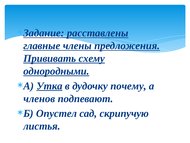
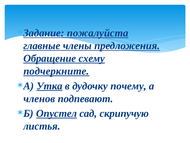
расставлены: расставлены -> пожалуйста (98, 33)
Прививать: Прививать -> Обращение (50, 58)
однородными: однородными -> подчеркните (56, 71)
Опустел underline: none -> present (57, 113)
